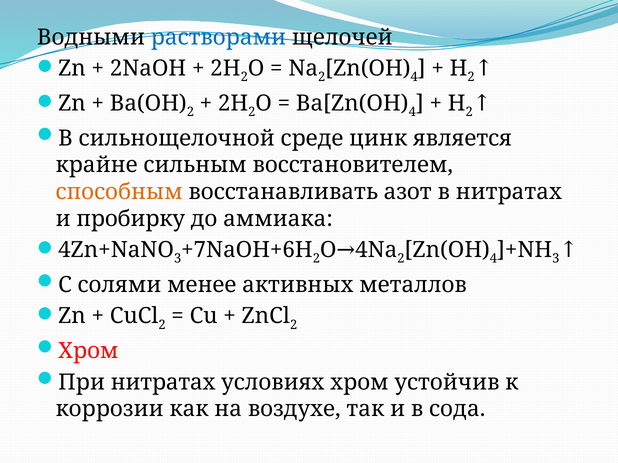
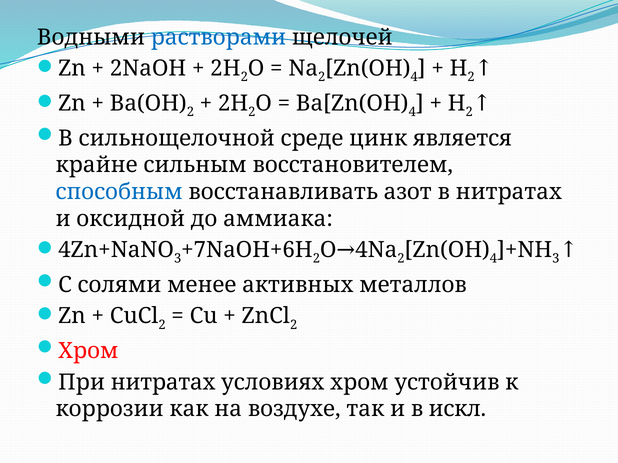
способным colour: orange -> blue (119, 192)
пробирку: пробирку -> оксидной (131, 219)
сода: сода -> искл (457, 410)
